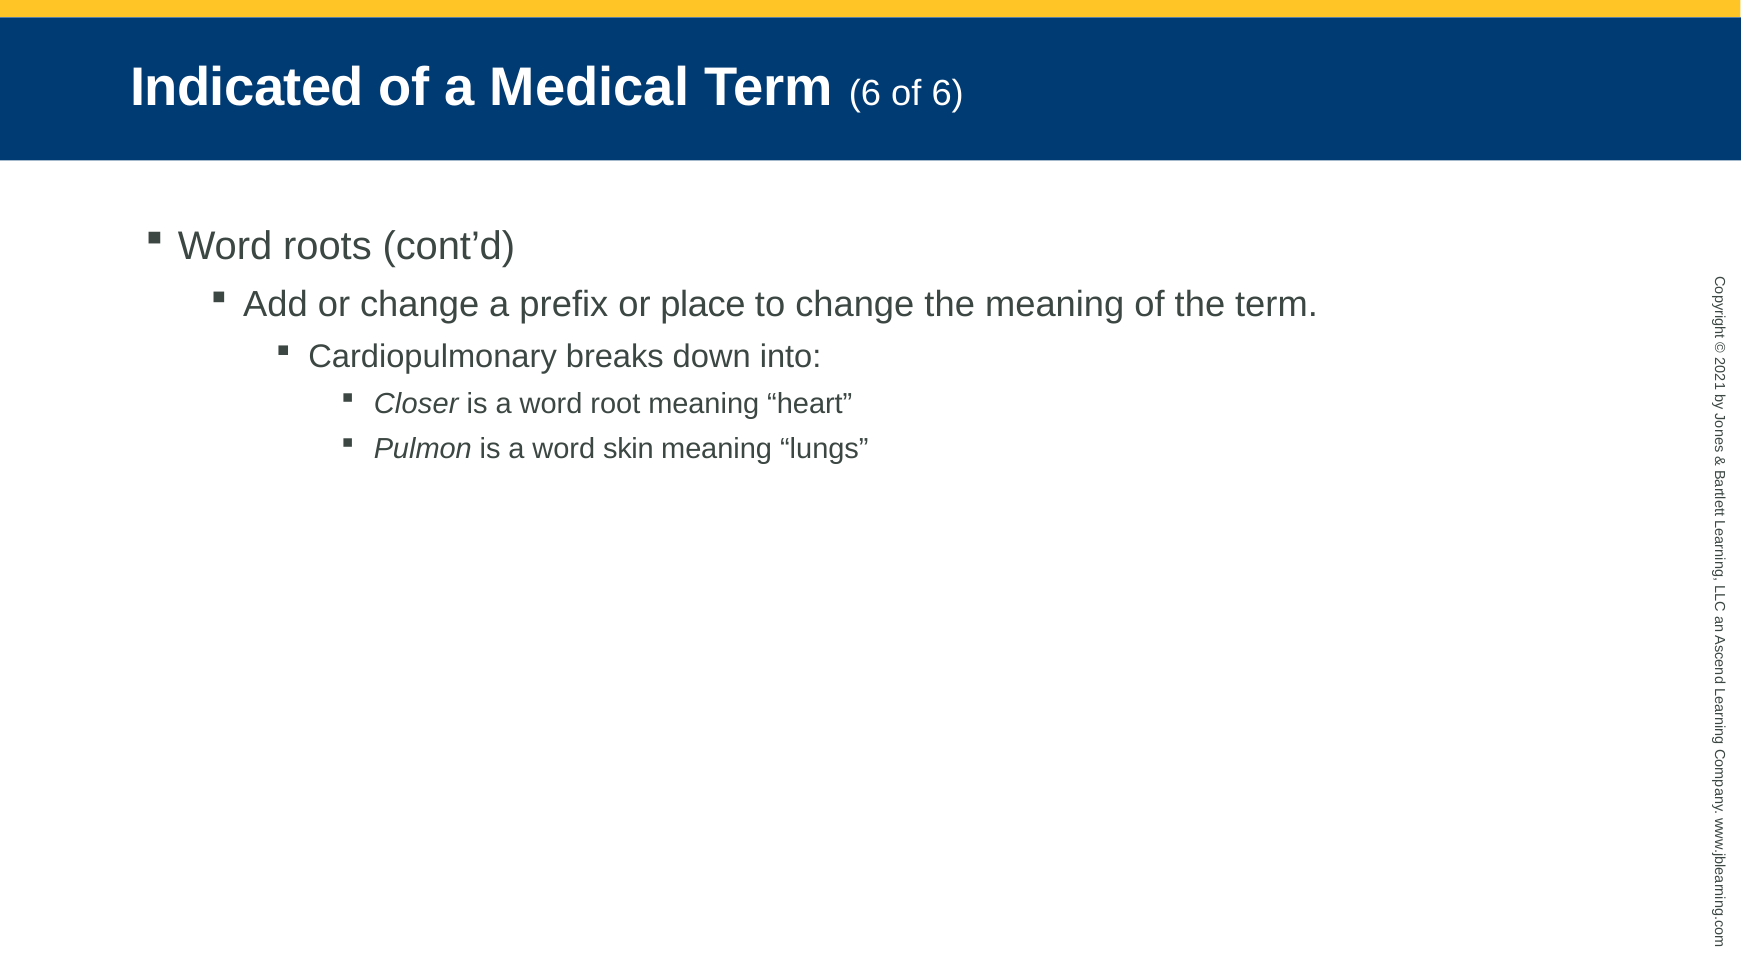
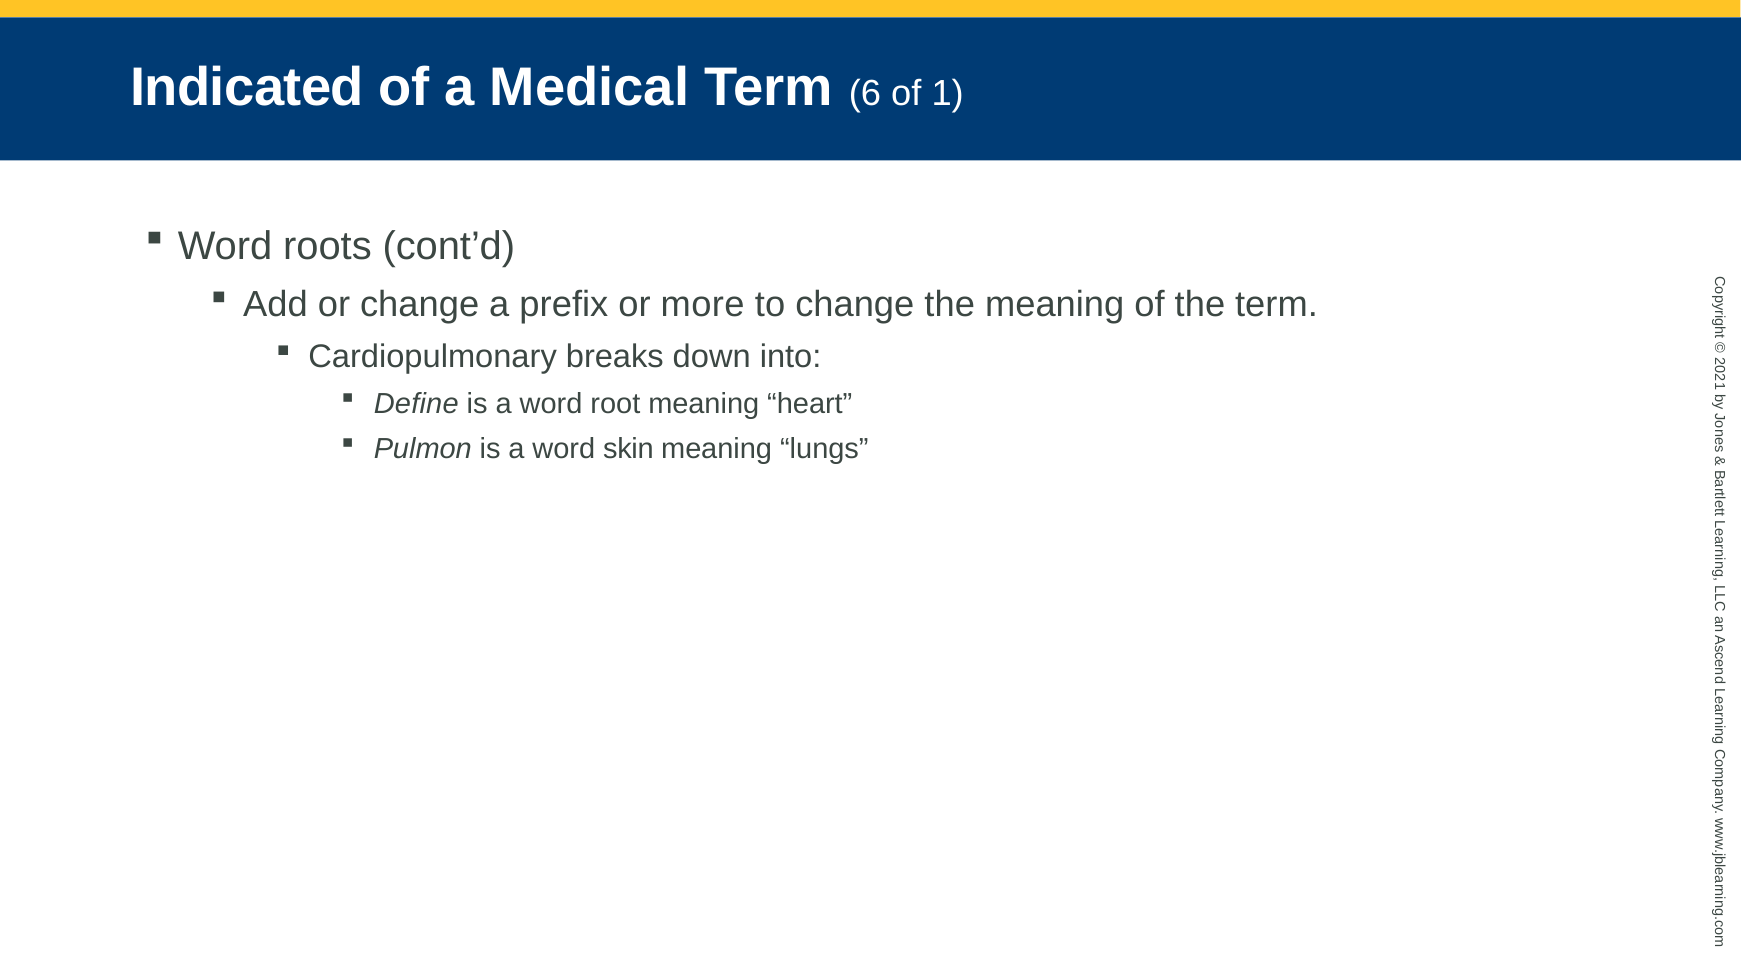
of 6: 6 -> 1 (948, 93)
place: place -> more (703, 304)
Closer: Closer -> Define (416, 404)
